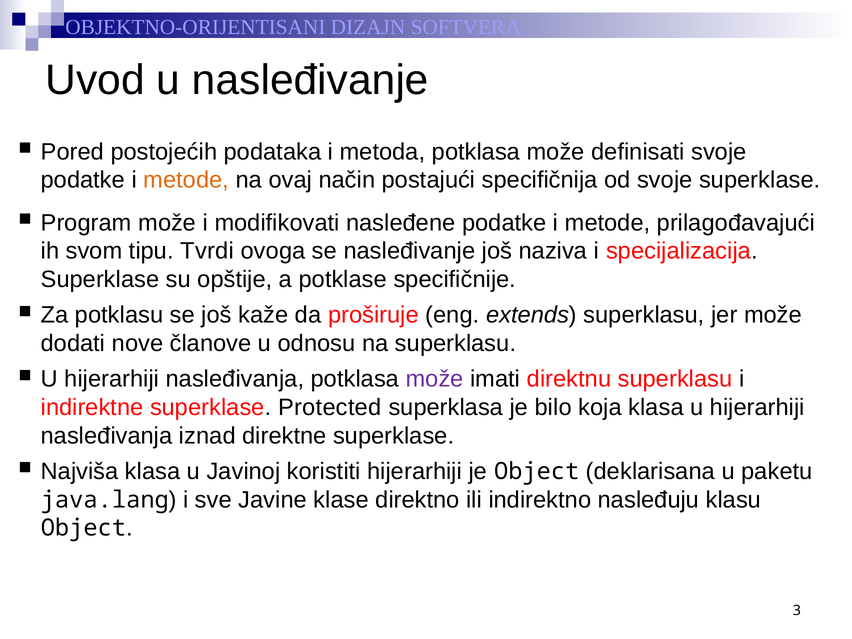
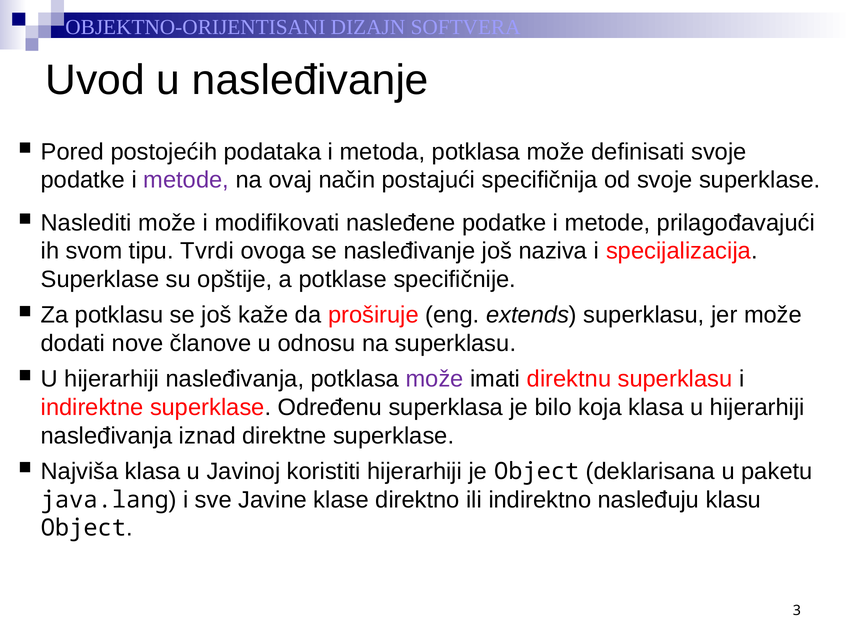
metode colour: orange -> purple (186, 180)
Program: Program -> Naslediti (86, 223)
Protected: Protected -> Određenu (330, 407)
